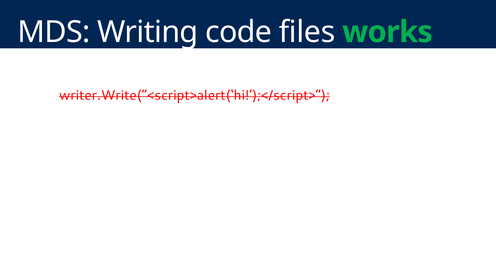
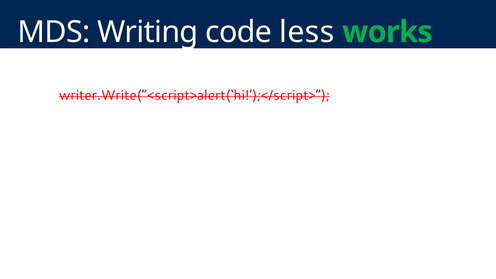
files: files -> less (307, 32)
